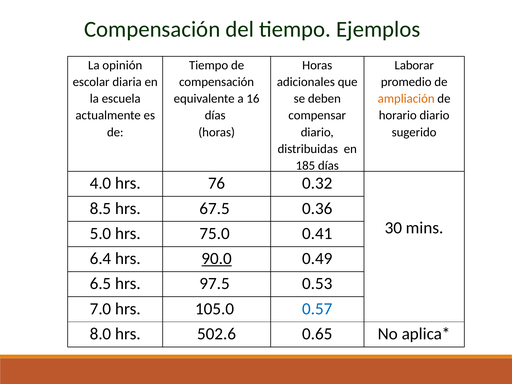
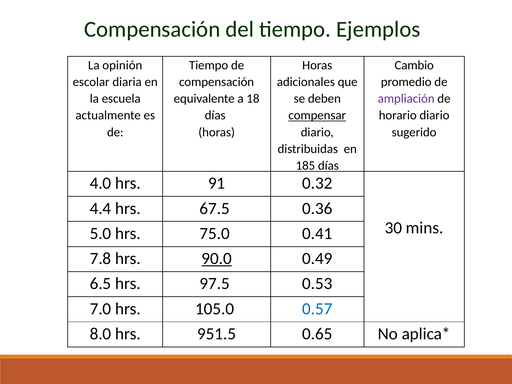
Laborar: Laborar -> Cambio (414, 65)
16: 16 -> 18 (253, 99)
ampliación colour: orange -> purple (406, 99)
compensar underline: none -> present (317, 115)
76: 76 -> 91 (217, 183)
8.5: 8.5 -> 4.4 (100, 208)
6.4: 6.4 -> 7.8 (100, 259)
502.6: 502.6 -> 951.5 (217, 334)
